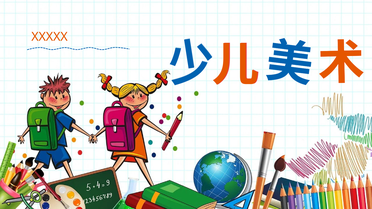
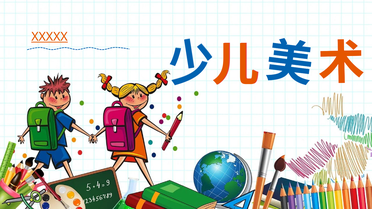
XXXXX underline: none -> present (49, 37)
